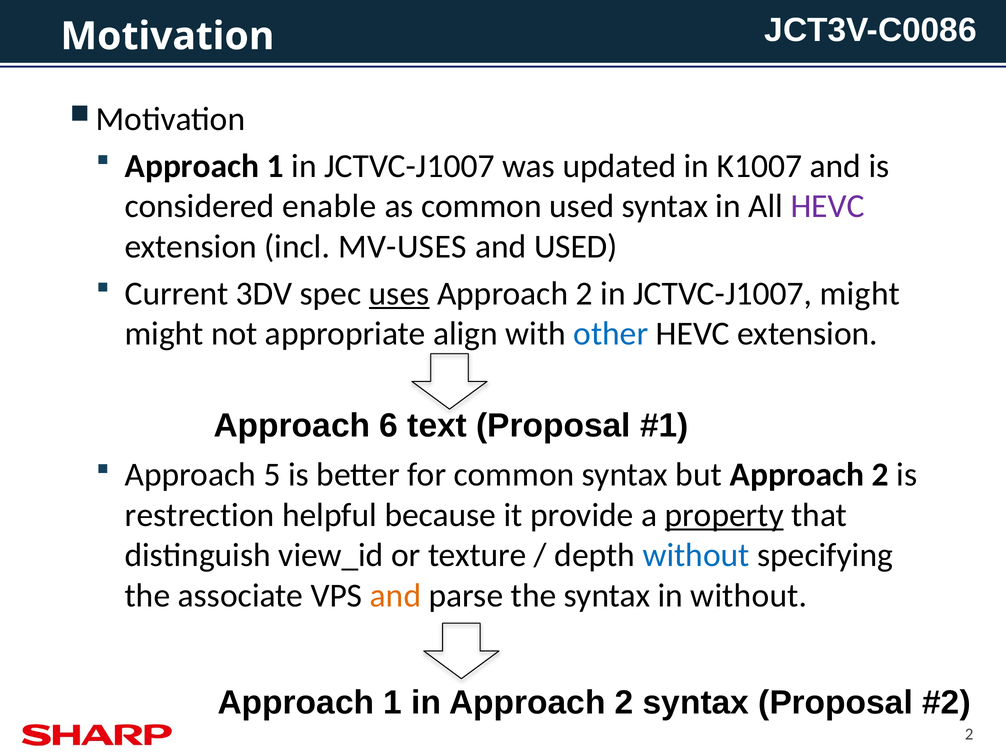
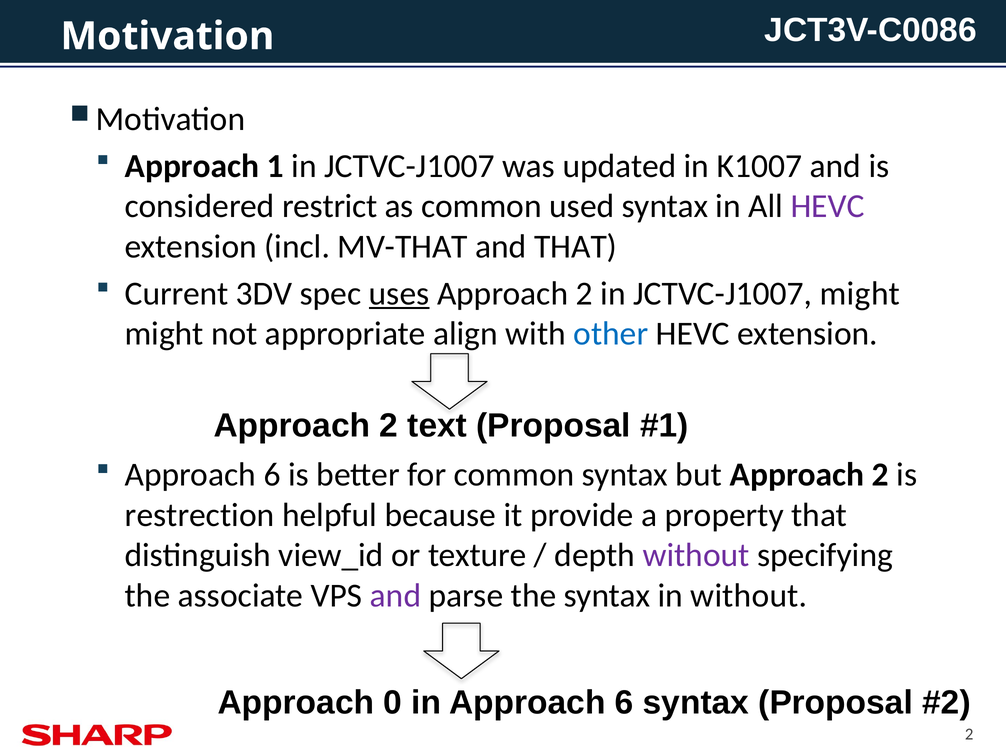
enable: enable -> restrict (330, 206)
MV-USES: MV-USES -> MV-THAT (403, 246)
and USED: USED -> THAT (576, 246)
6: 6 -> 2 (389, 425)
5: 5 -> 6 (272, 474)
property underline: present -> none (724, 515)
without colour: blue -> purple (696, 555)
and colour: orange -> purple (396, 595)
1: 1 -> 0 (393, 702)
in Approach 2: 2 -> 6 (624, 702)
